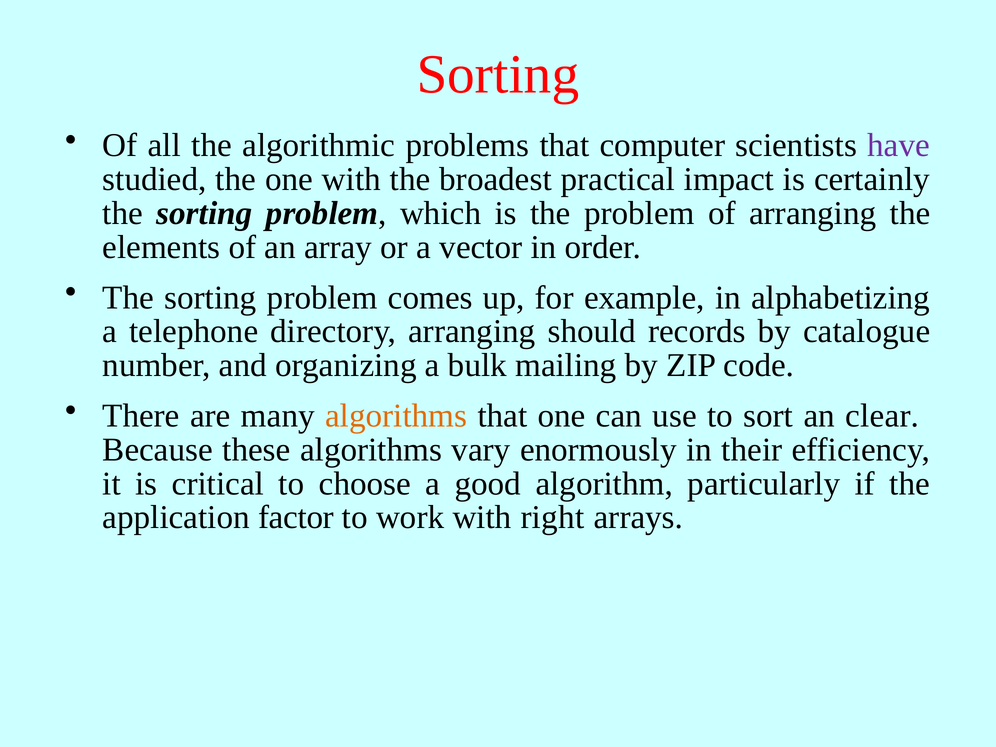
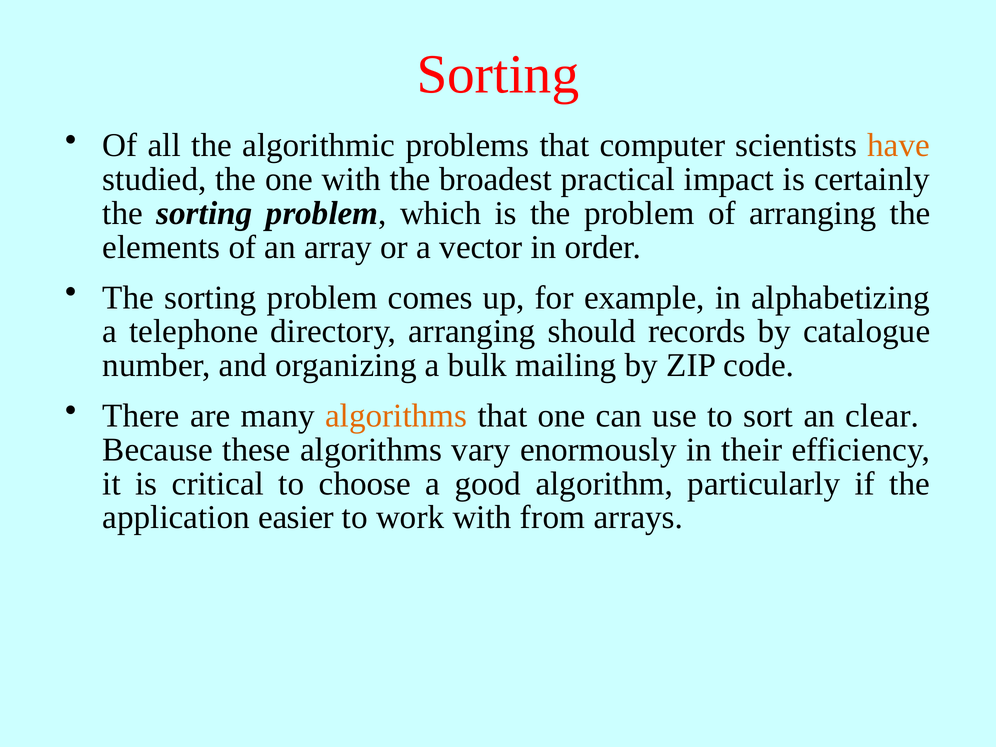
have colour: purple -> orange (899, 146)
factor: factor -> easier (296, 518)
right: right -> from (553, 518)
